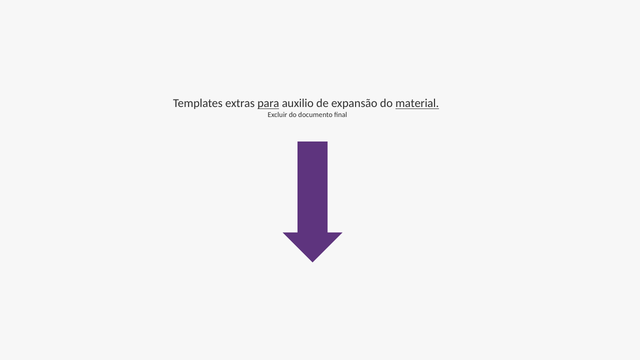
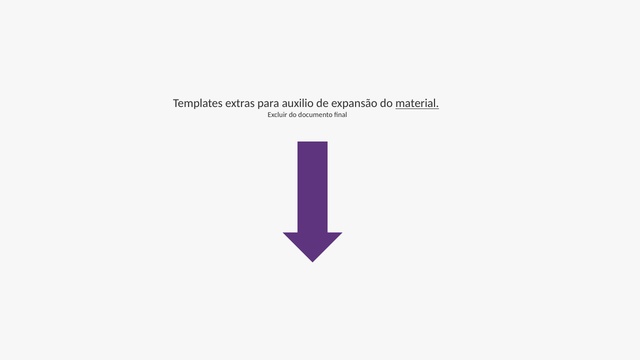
para underline: present -> none (268, 103)
